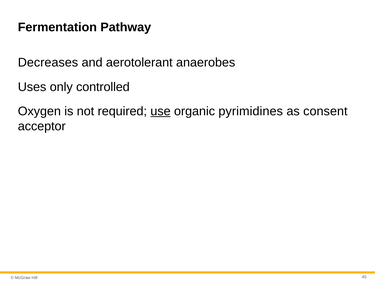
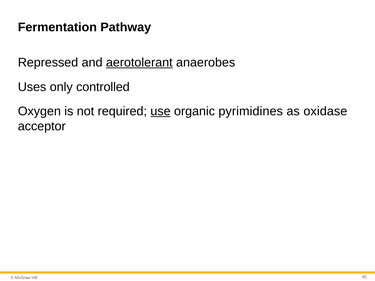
Decreases: Decreases -> Repressed (48, 63)
aerotolerant underline: none -> present (139, 63)
consent: consent -> oxidase (325, 111)
